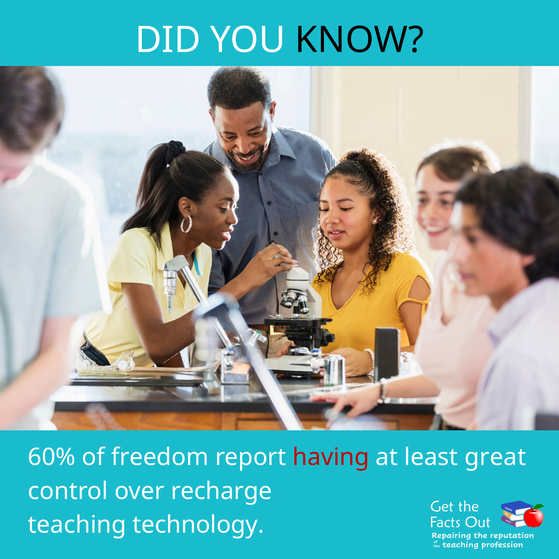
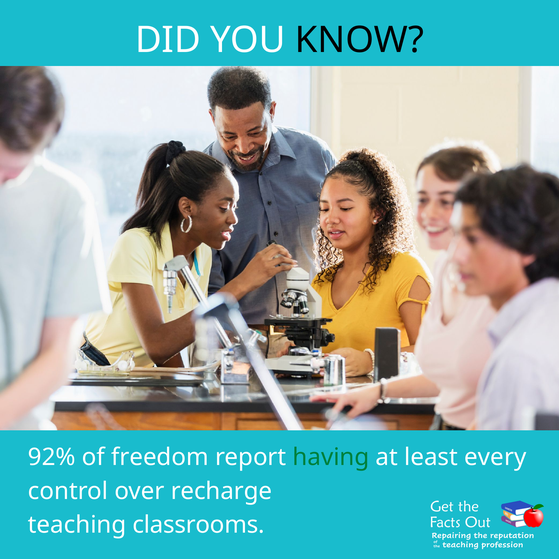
60%: 60% -> 92% (52, 457)
having colour: red -> green (331, 457)
great: great -> every (495, 457)
technology: technology -> classrooms (199, 525)
